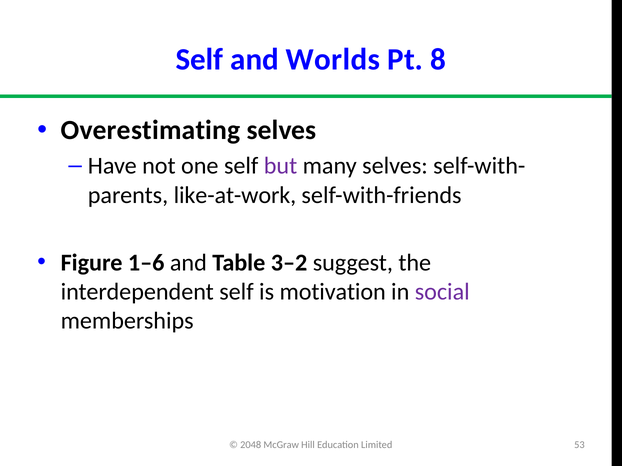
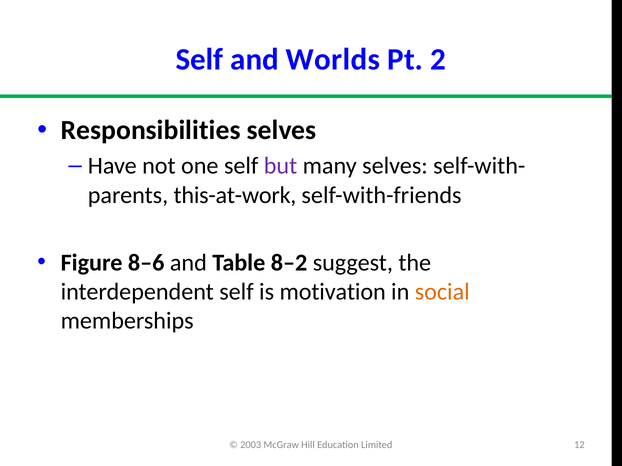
8: 8 -> 2 (438, 60)
Overestimating: Overestimating -> Responsibilities (151, 130)
like-at-work: like-at-work -> this-at-work (235, 195)
1–6: 1–6 -> 8–6 (146, 263)
3–2: 3–2 -> 8–2 (289, 263)
social colour: purple -> orange (442, 292)
2048: 2048 -> 2003 (251, 445)
53: 53 -> 12 (579, 445)
